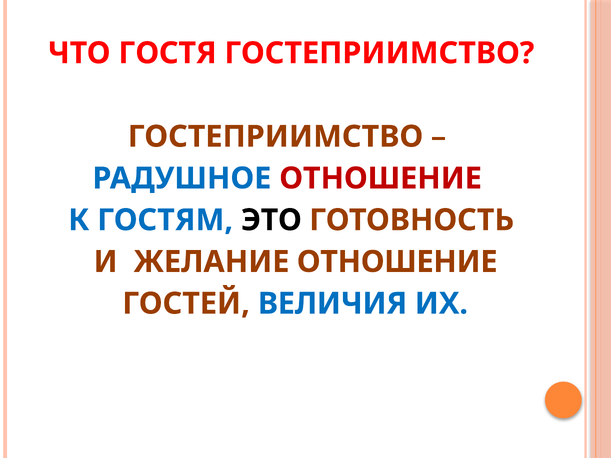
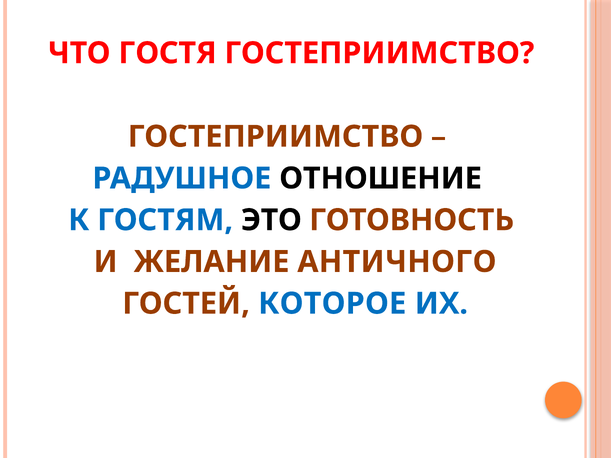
ОТНОШЕНИЕ colour: red -> black (381, 178)
ЖЕЛАНИЕ ОТНОШЕНИЕ: ОТНОШЕНИЕ -> АНТИЧНОГО (397, 262)
ВЕЛИЧИЯ: ВЕЛИЧИЯ -> КОТОРОЕ (332, 304)
